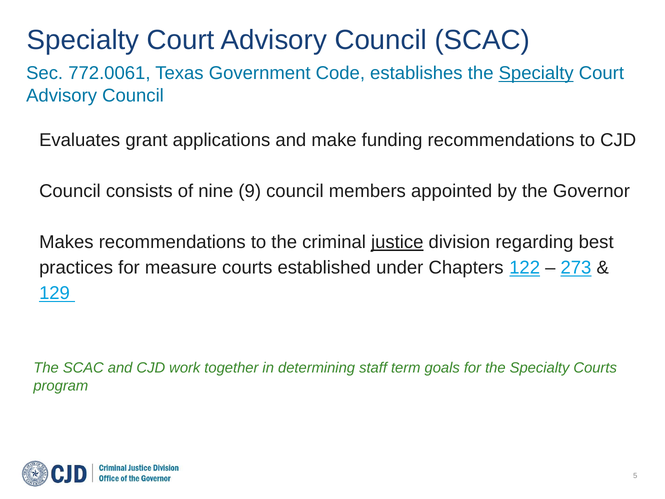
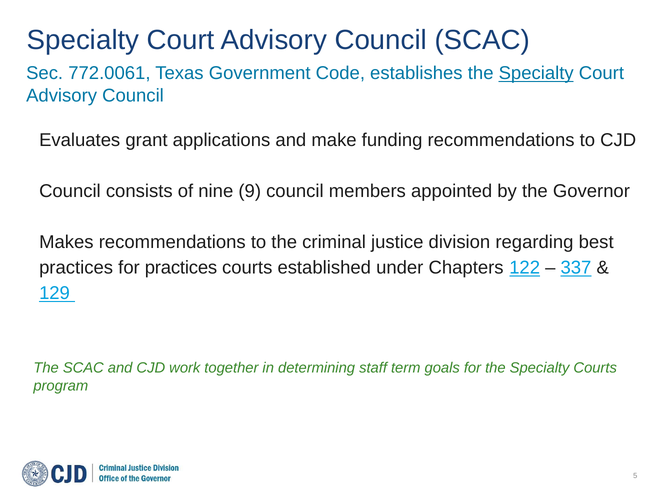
justice underline: present -> none (397, 242)
for measure: measure -> practices (181, 268)
273: 273 -> 337 (576, 268)
